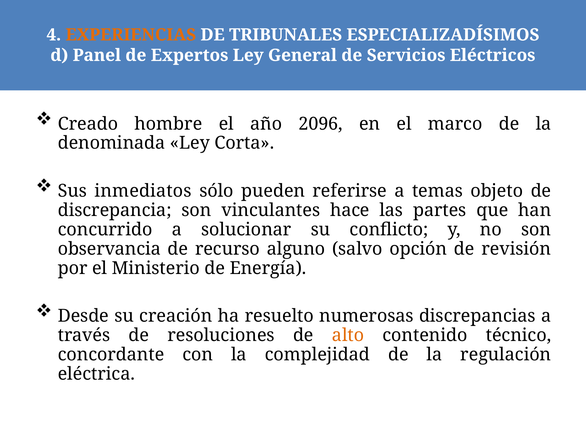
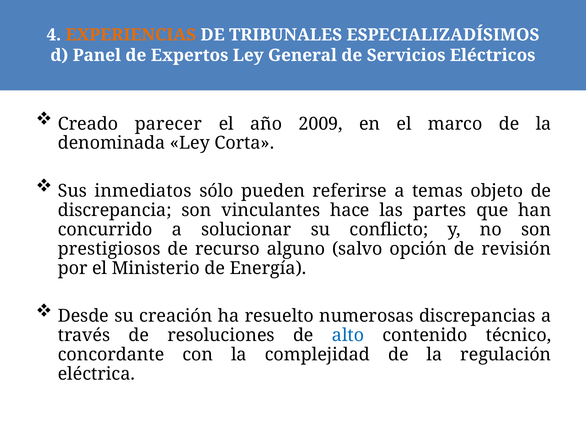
hombre: hombre -> parecer (168, 124)
2096: 2096 -> 2009 (321, 124)
observancia: observancia -> prestigiosos (109, 249)
alto colour: orange -> blue (348, 336)
